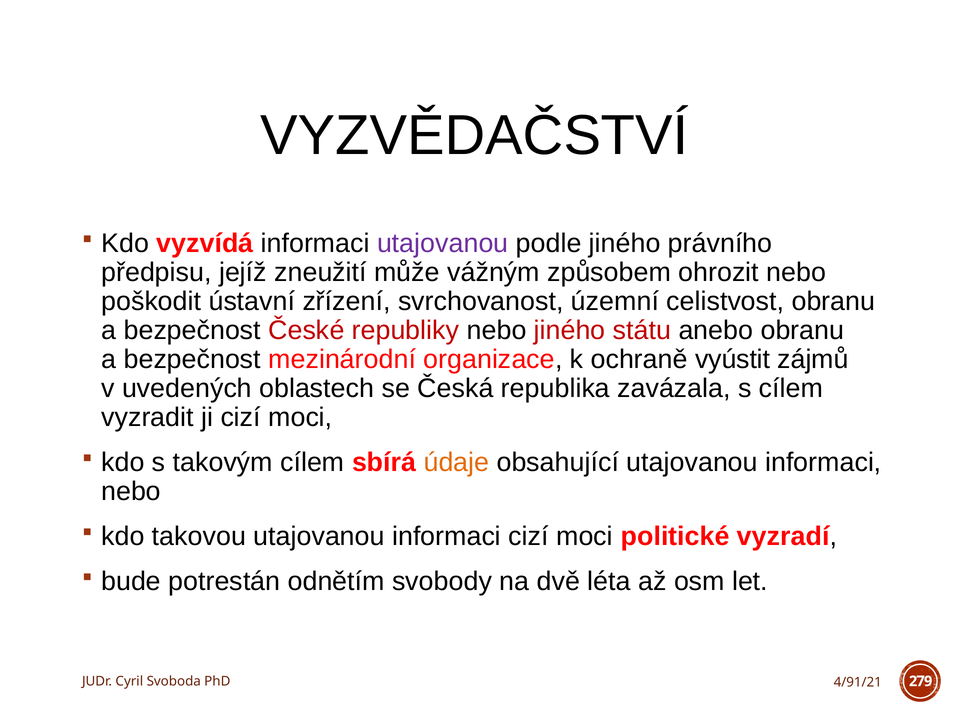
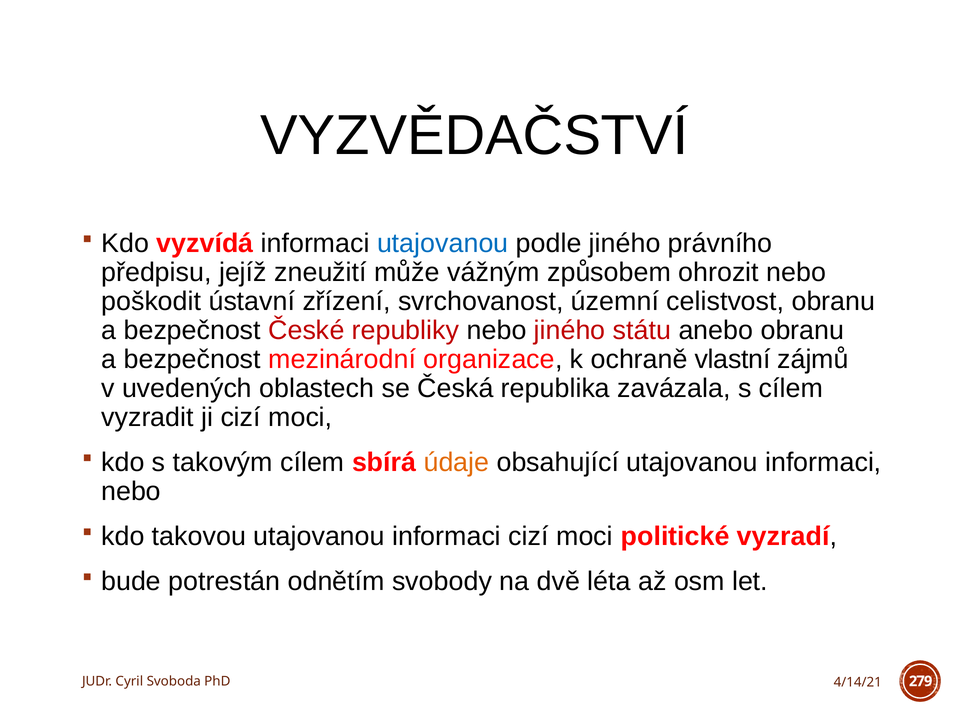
utajovanou colour: purple -> blue (443, 243)
vyústit: vyústit -> vlastní (733, 359)
4/91/21: 4/91/21 -> 4/14/21 (858, 682)
